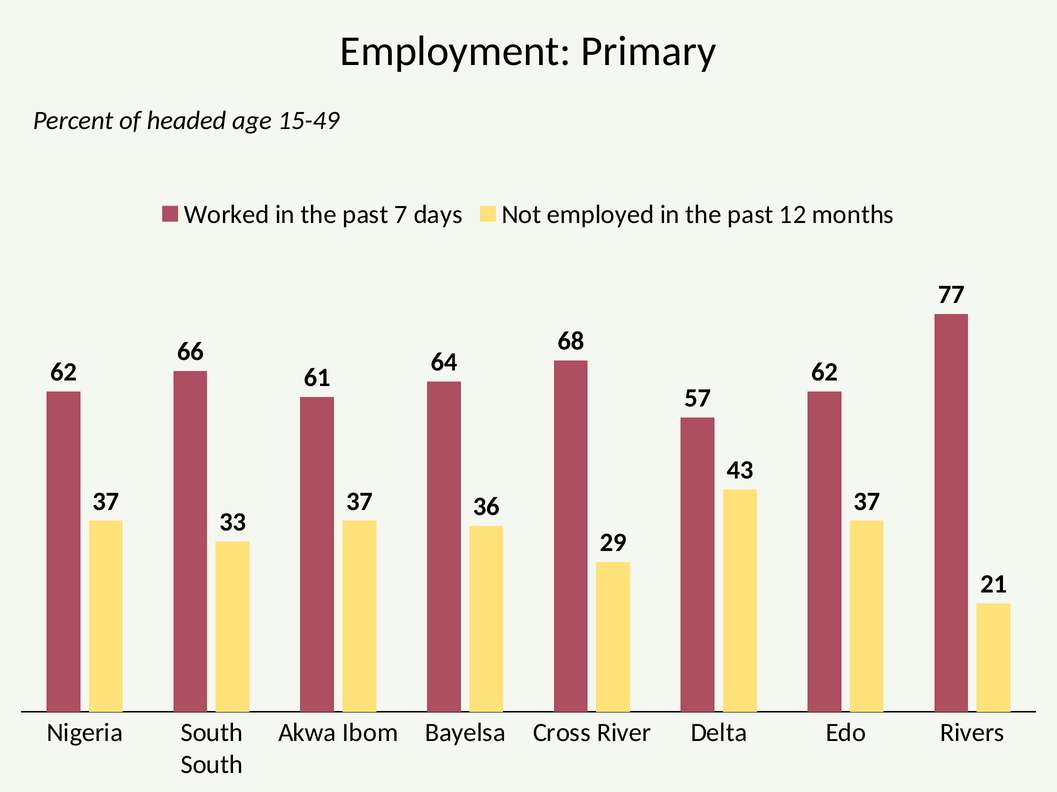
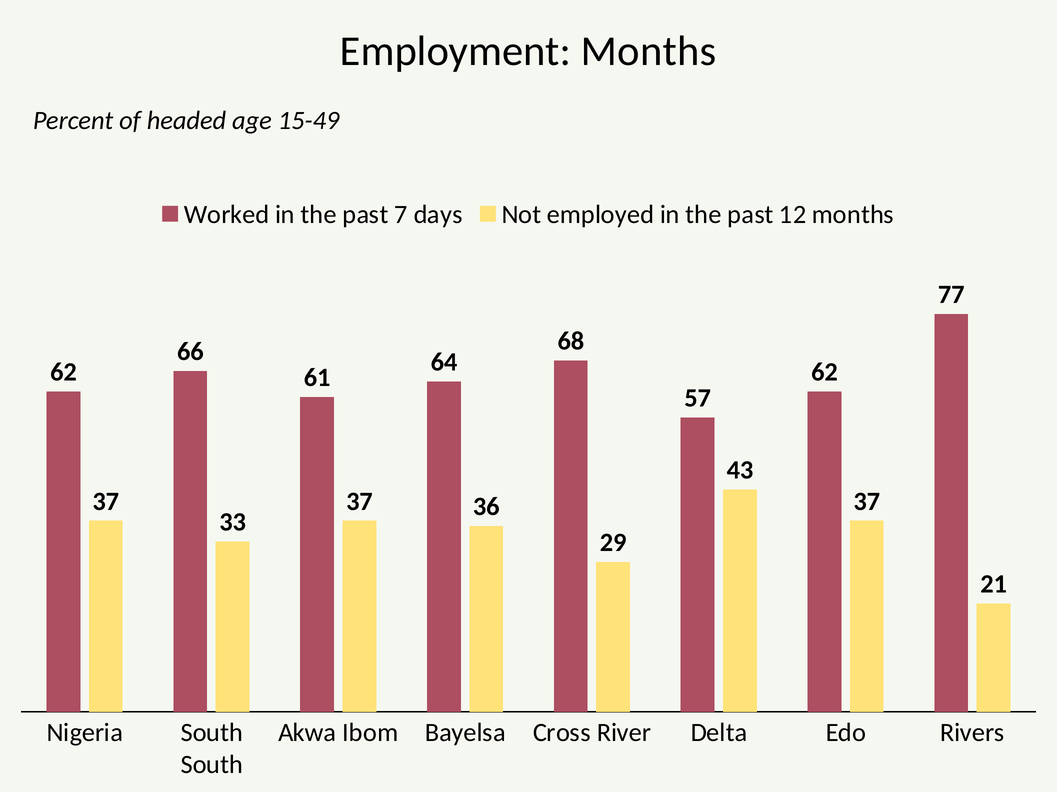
Employment Primary: Primary -> Months (649, 51)
